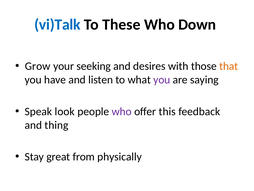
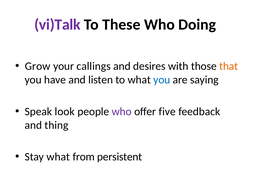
vi)Talk colour: blue -> purple (57, 25)
Down: Down -> Doing (197, 25)
seeking: seeking -> callings (94, 66)
you colour: purple -> blue (162, 80)
this: this -> five (167, 111)
Stay great: great -> what (58, 156)
physically: physically -> persistent (120, 156)
